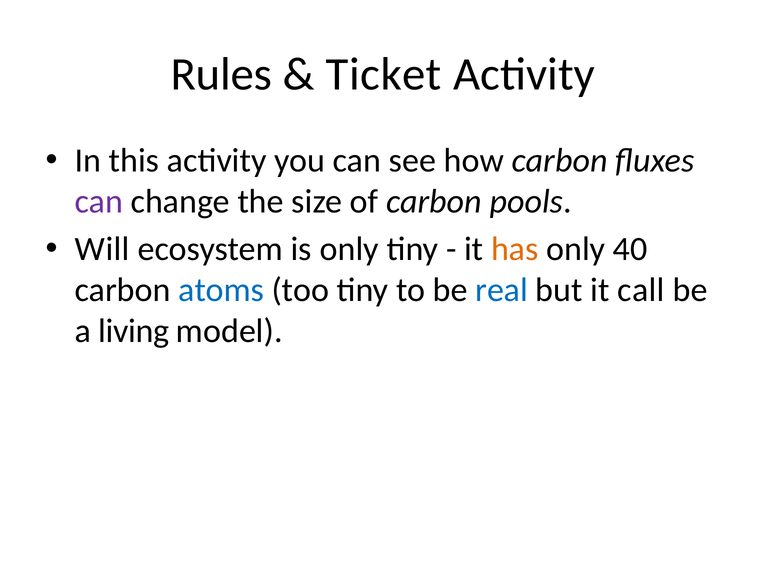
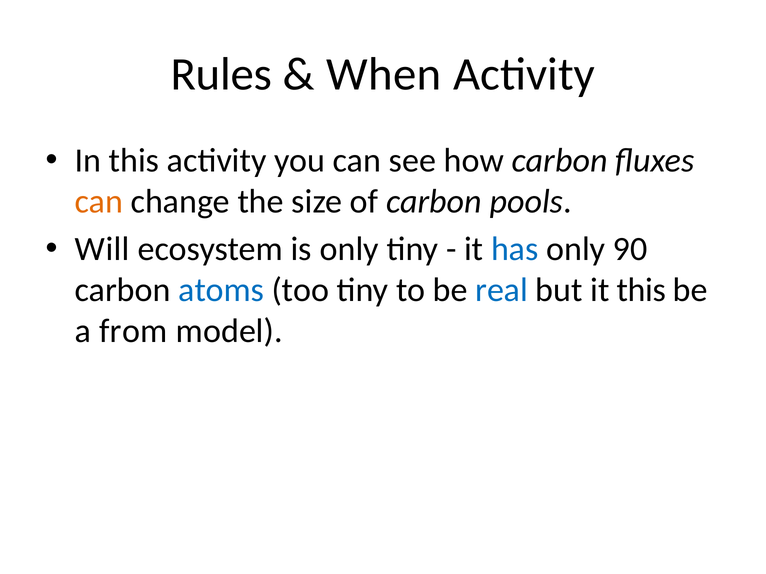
Ticket: Ticket -> When (384, 74)
can colour: purple -> orange (99, 202)
has colour: orange -> blue (515, 249)
40: 40 -> 90 (630, 249)
it call: call -> this (641, 290)
living: living -> from (133, 331)
